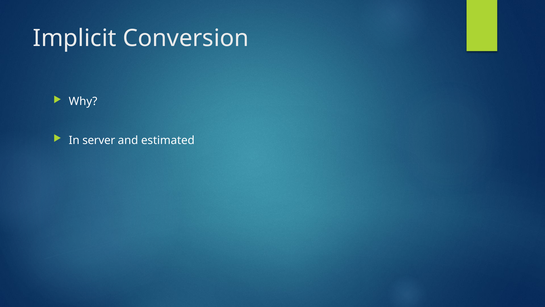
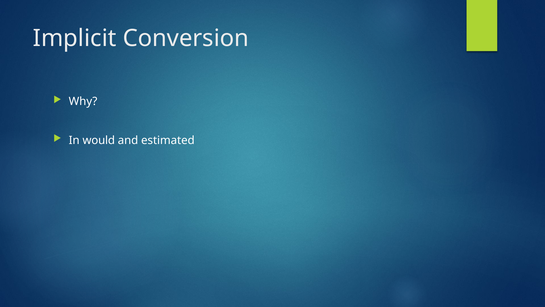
server: server -> would (99, 140)
